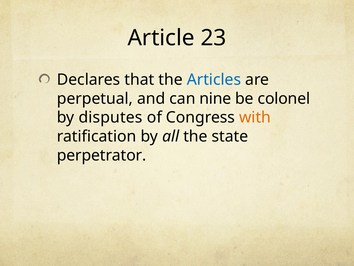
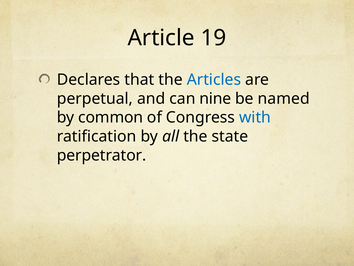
23: 23 -> 19 (213, 38)
colonel: colonel -> named (284, 98)
disputes: disputes -> common (111, 117)
with colour: orange -> blue (255, 117)
